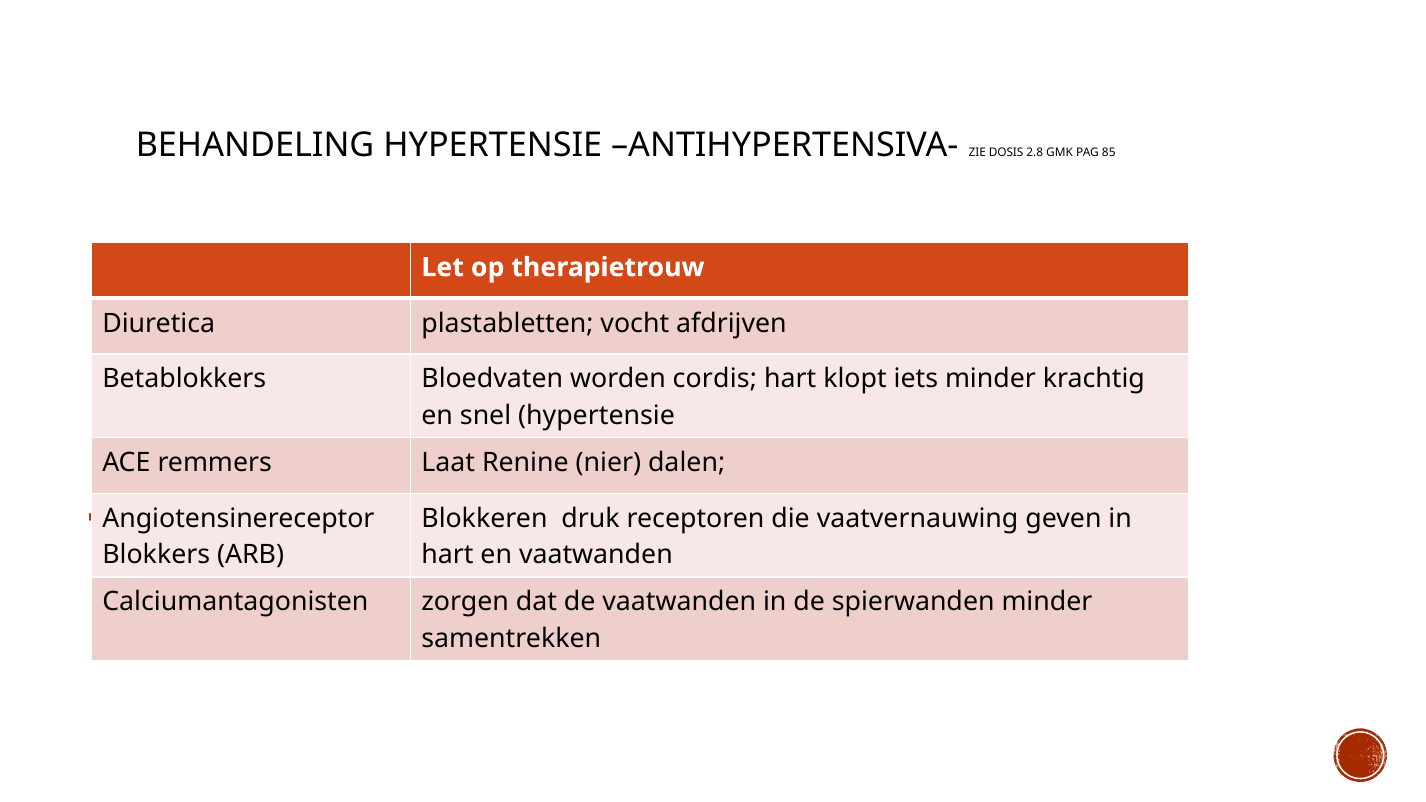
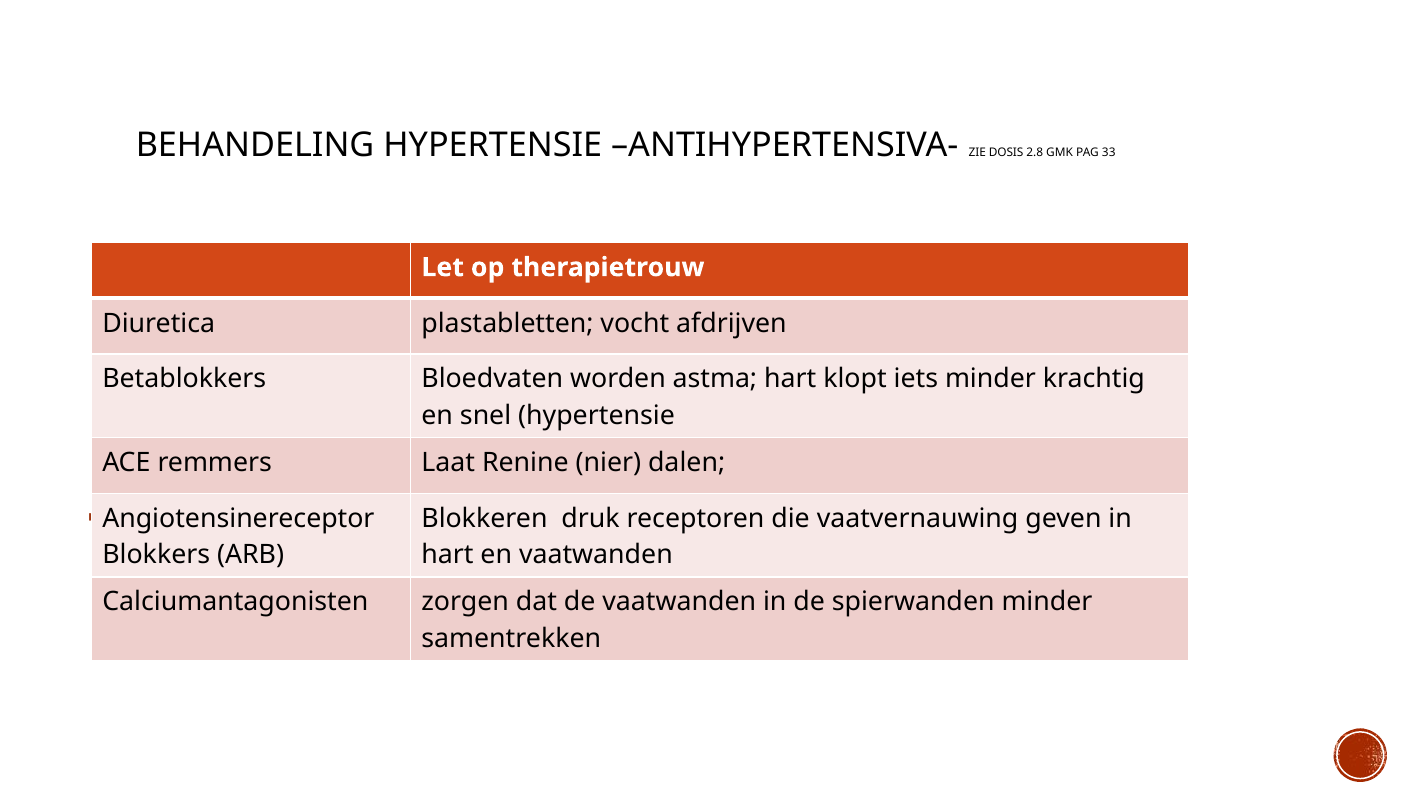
85: 85 -> 33 (1109, 153)
cordis: cordis -> astma (715, 379)
